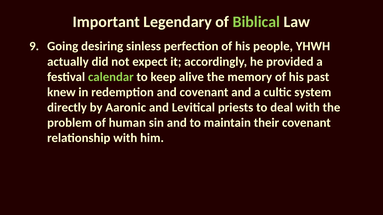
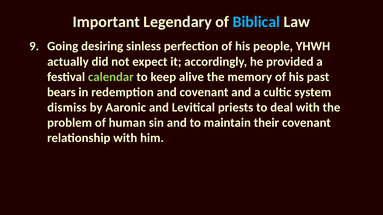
Biblical colour: light green -> light blue (256, 22)
knew: knew -> bears (61, 92)
directly: directly -> dismiss (67, 108)
